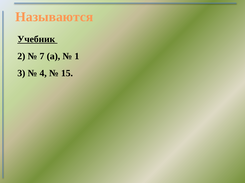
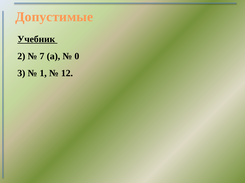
Называются: Называются -> Допустимые (54, 17)
1: 1 -> 0 (77, 56)
4: 4 -> 1 (43, 74)
15: 15 -> 12 (67, 74)
